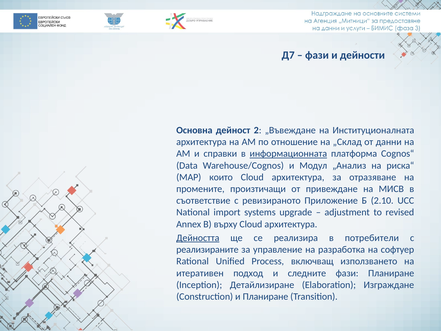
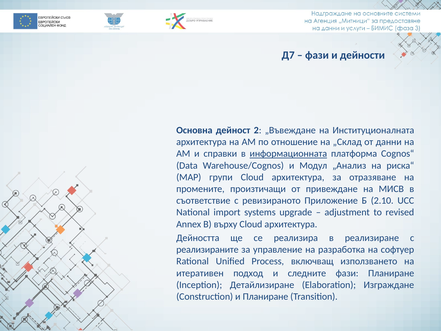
които: които -> групи (221, 177)
Дейността underline: present -> none (198, 238)
потребители: потребители -> реализиране (372, 238)
